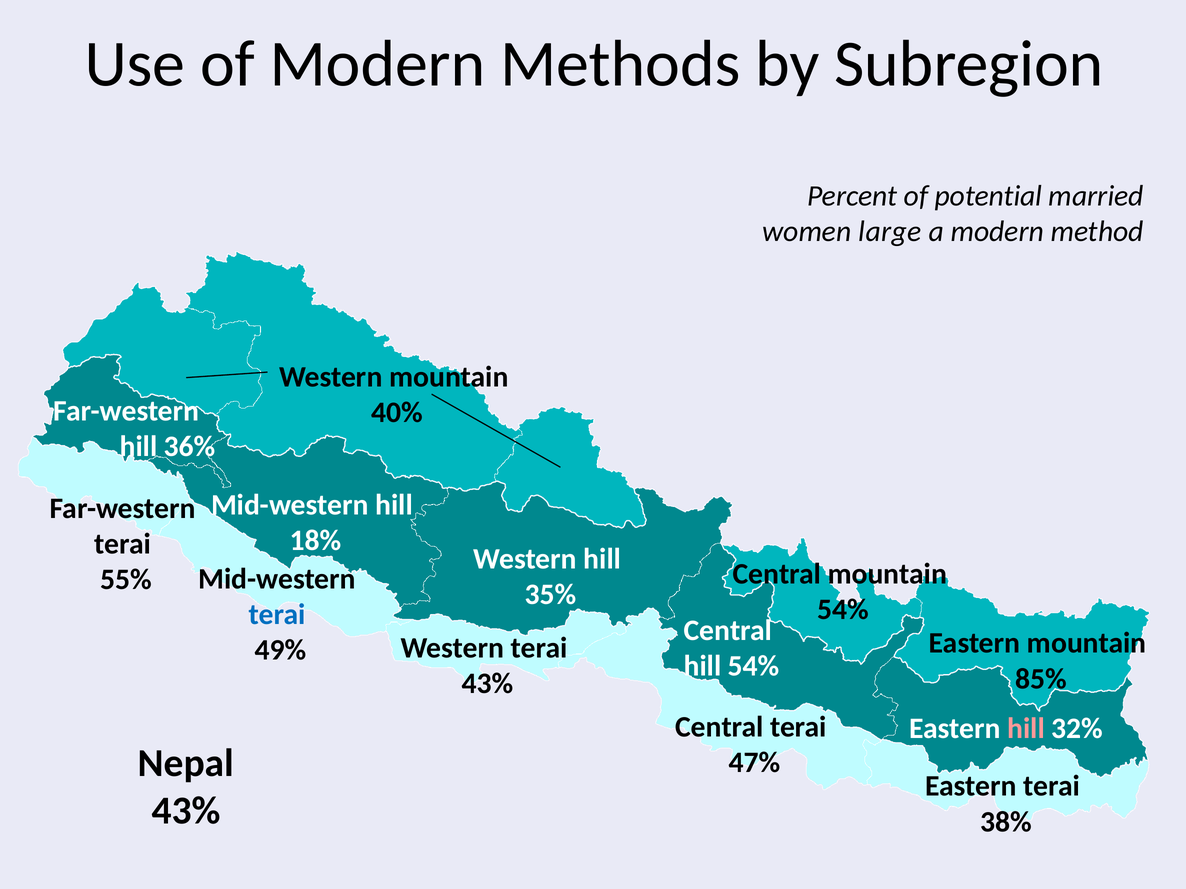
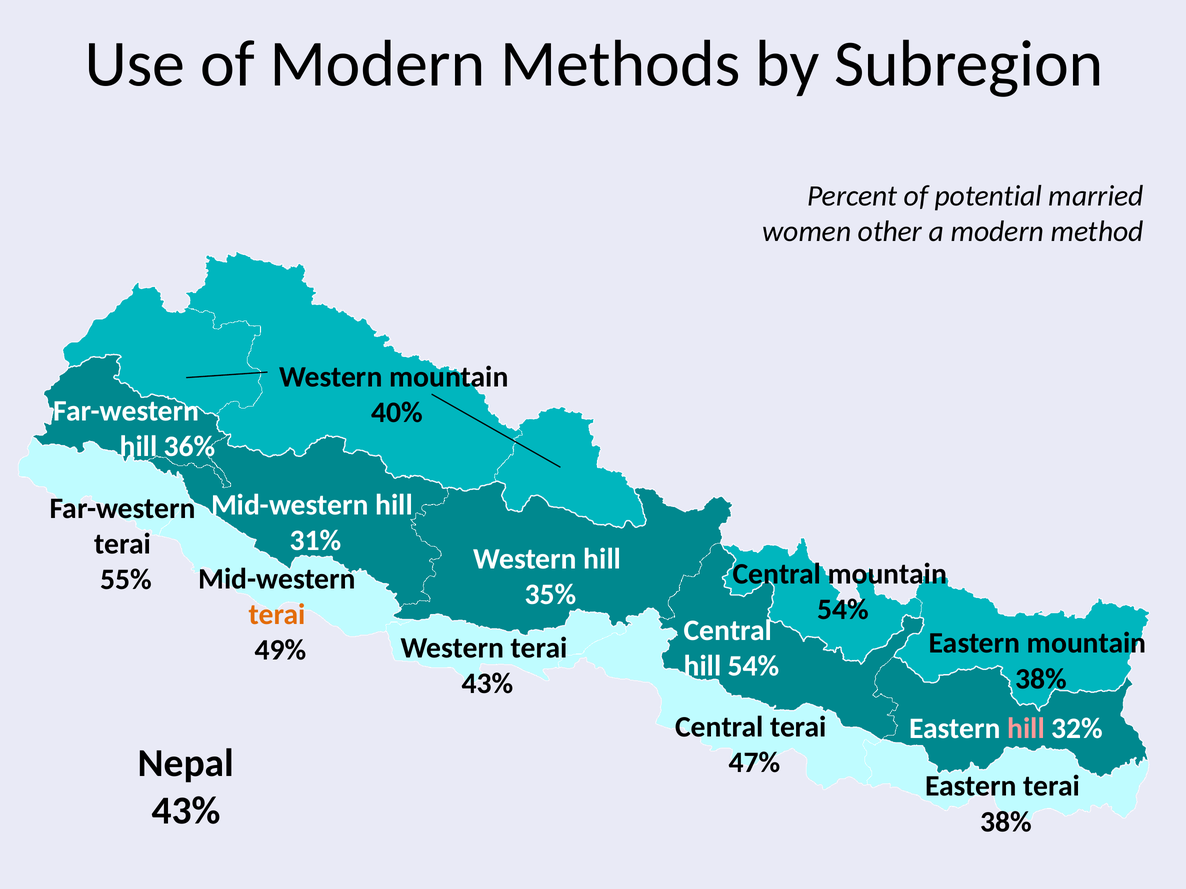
large: large -> other (890, 232)
18%: 18% -> 31% (315, 541)
terai colour: blue -> orange (277, 615)
85%: 85% -> 38% (1041, 679)
